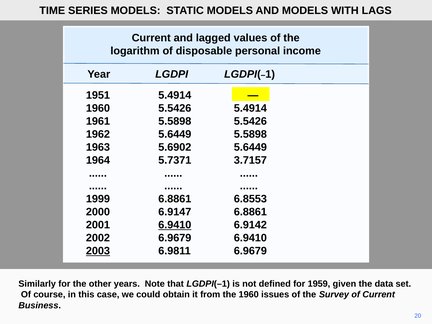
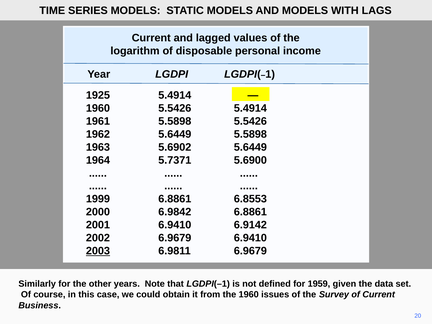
1951: 1951 -> 1925 (98, 95)
3.7157: 3.7157 -> 5.6900 (250, 160)
6.9147: 6.9147 -> 6.9842 (175, 212)
6.9410 underline: present -> none (175, 225)
